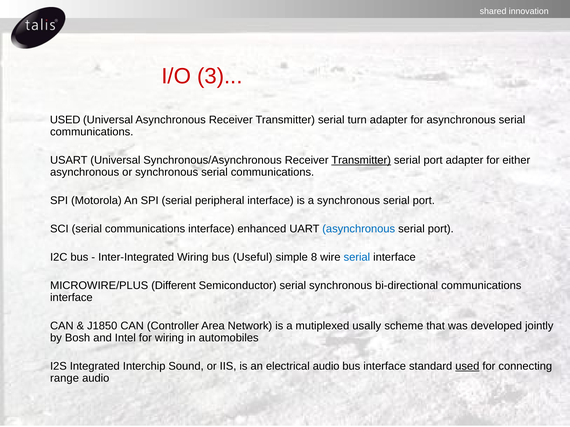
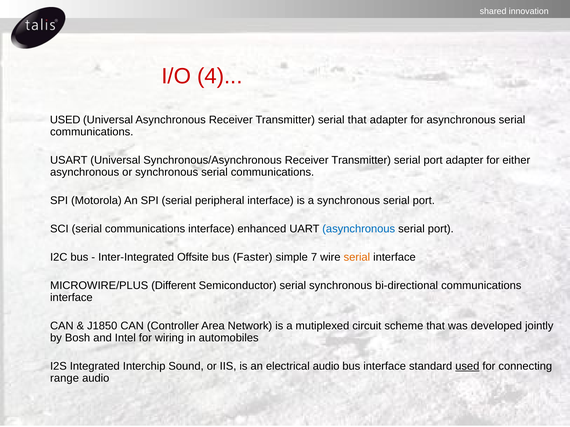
3: 3 -> 4 (220, 76)
serial turn: turn -> that (357, 120)
Transmitter underline: present -> none (361, 160)
Inter-Integrated Wiring: Wiring -> Offsite (193, 258)
Useful: Useful -> Faster (253, 258)
8: 8 -> 7 (314, 258)
serial colour: blue -> orange (357, 258)
usally: usally -> circuit (367, 326)
